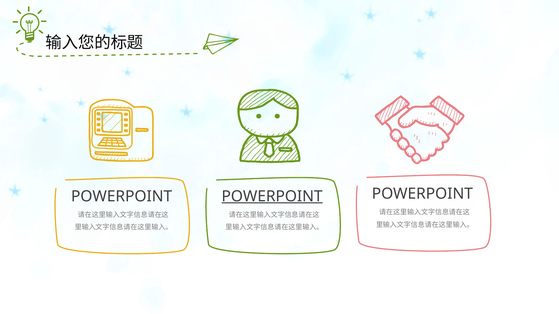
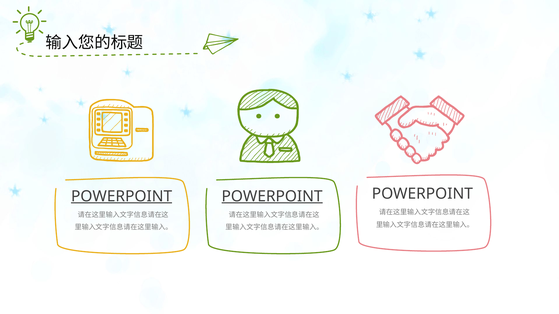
POWERPOINT underline: none -> present (122, 197)
